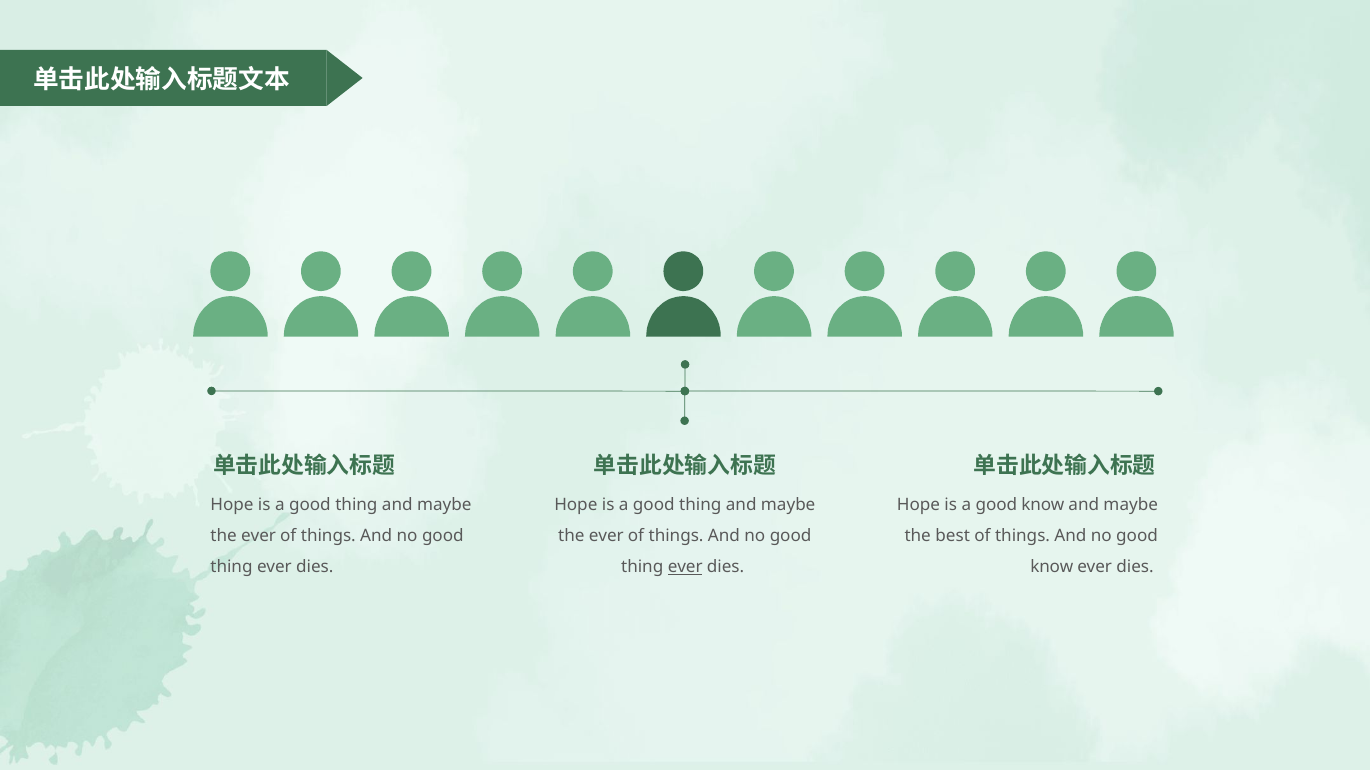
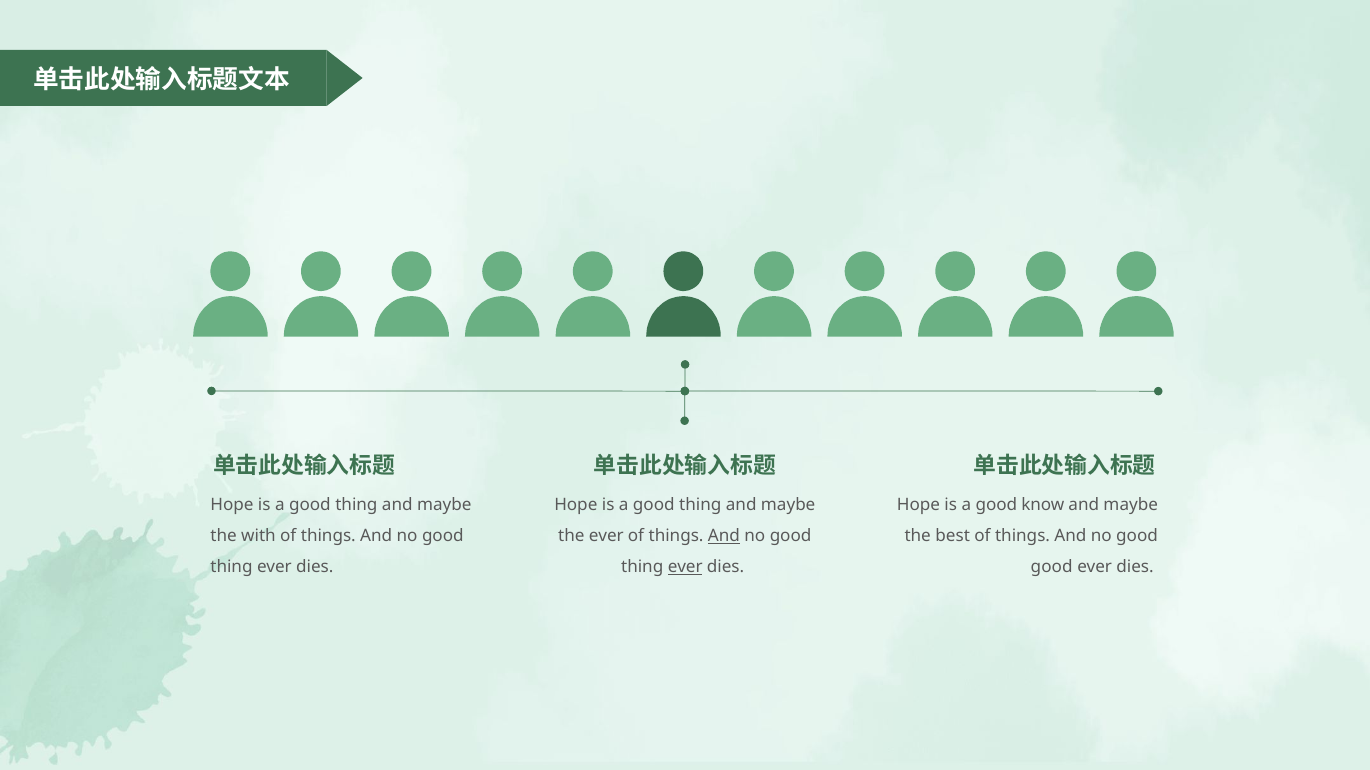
ever: ever -> with (259, 536)
And underline: none -> present (724, 536)
know: know -> good (1052, 567)
